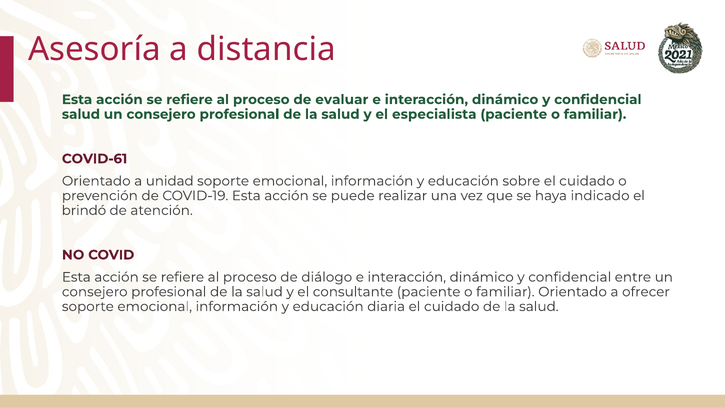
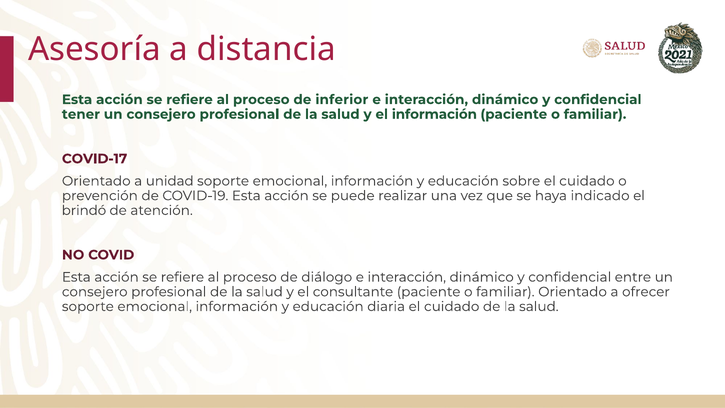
evaluar: evaluar -> inferior (342, 100)
salud: salud -> tener (81, 114)
el especialista: especialista -> información (434, 114)
COVID-61: COVID-61 -> COVID-17 (95, 159)
